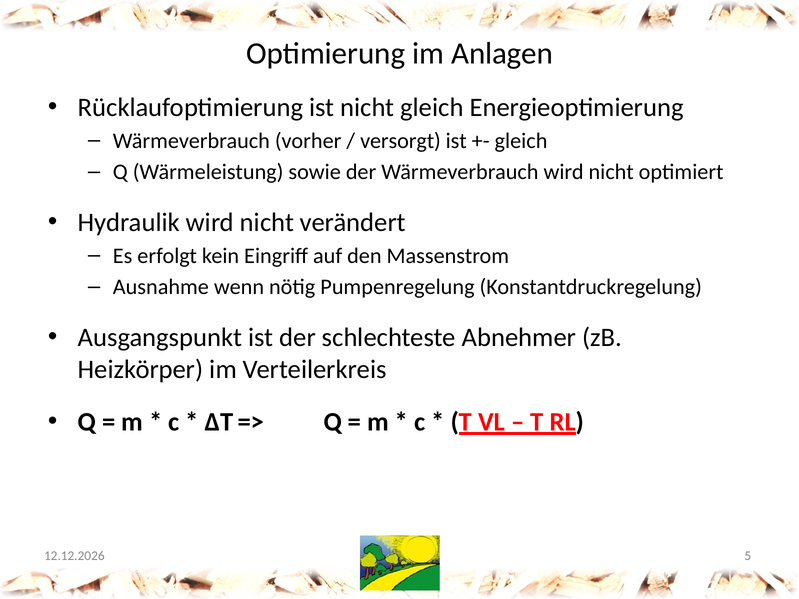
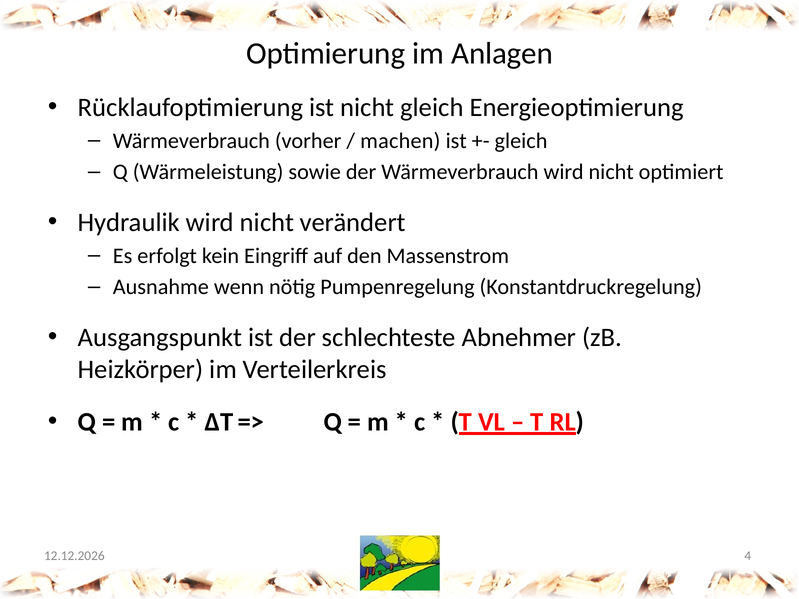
versorgt: versorgt -> machen (400, 141)
5: 5 -> 4 (748, 556)
